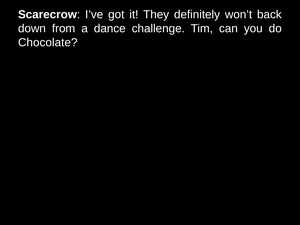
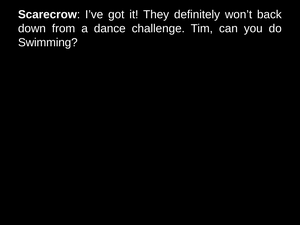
Chocolate: Chocolate -> Swimming (48, 43)
